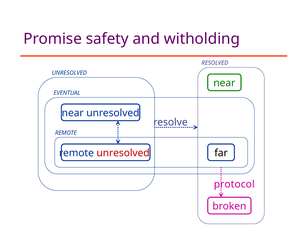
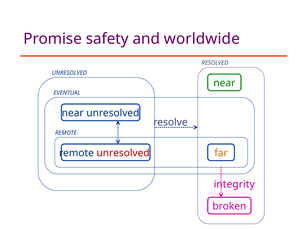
witholding: witholding -> worldwide (202, 39)
far colour: black -> orange (221, 153)
protocol: protocol -> integrity (234, 184)
